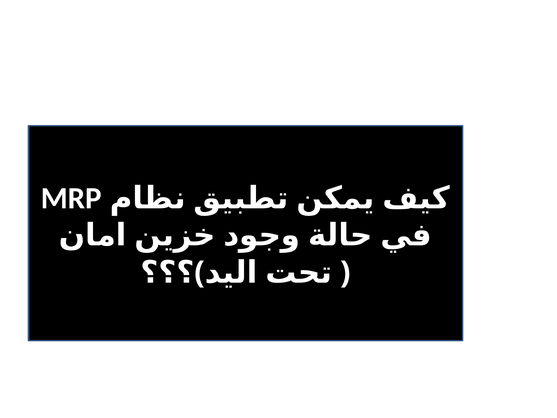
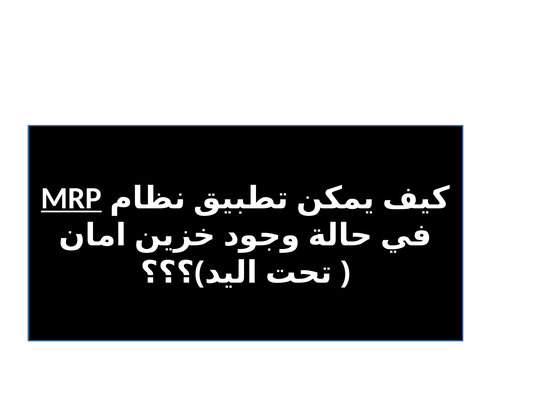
MRP underline: none -> present (71, 198)
